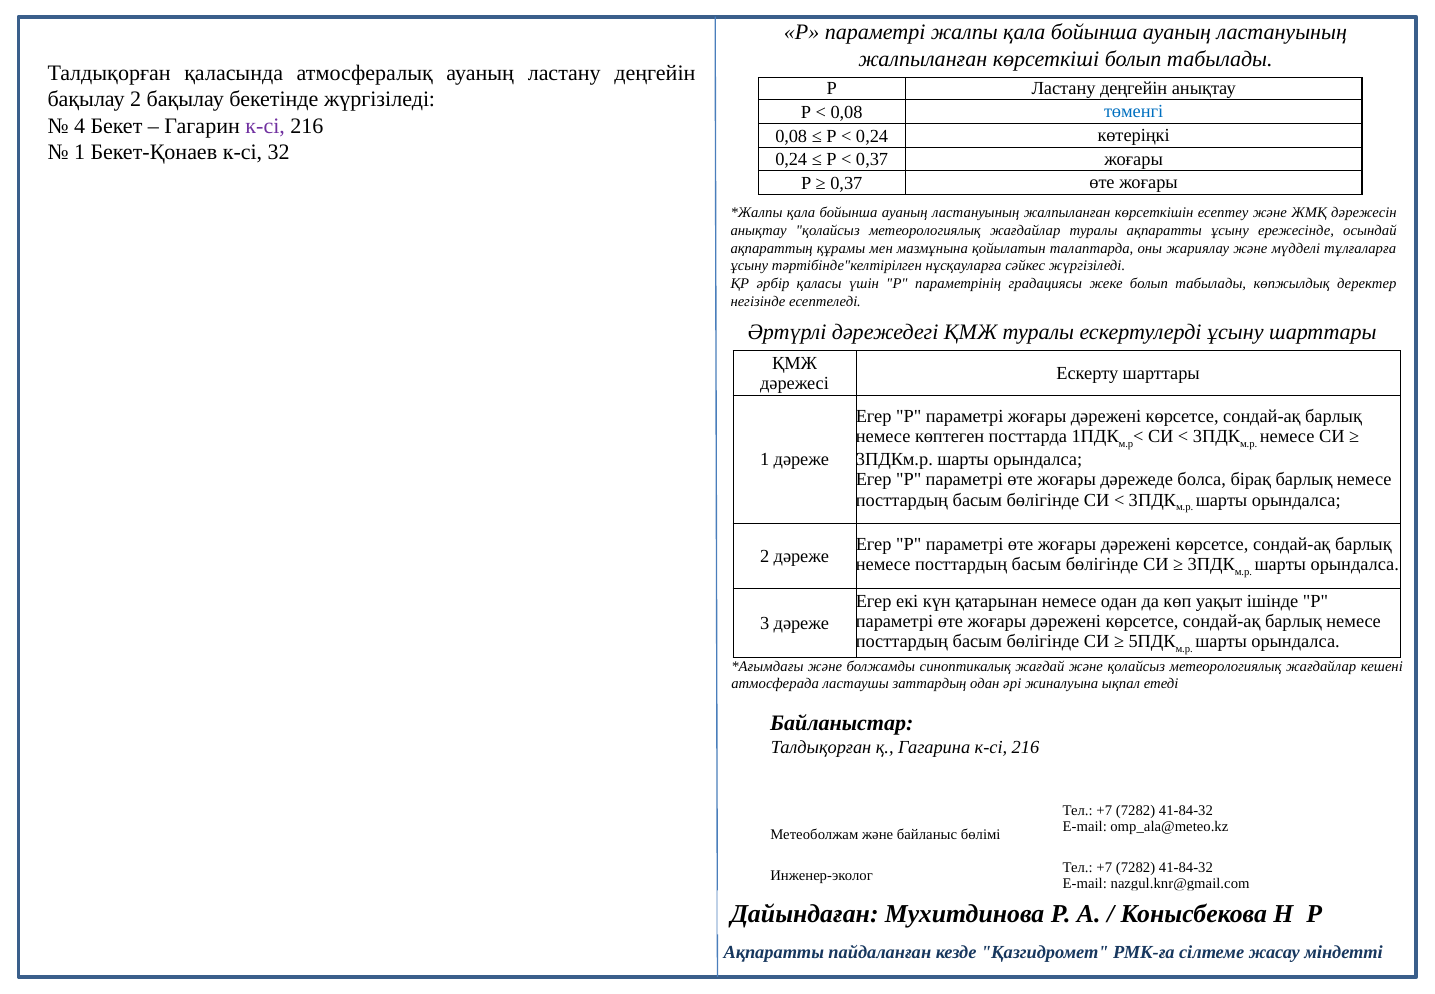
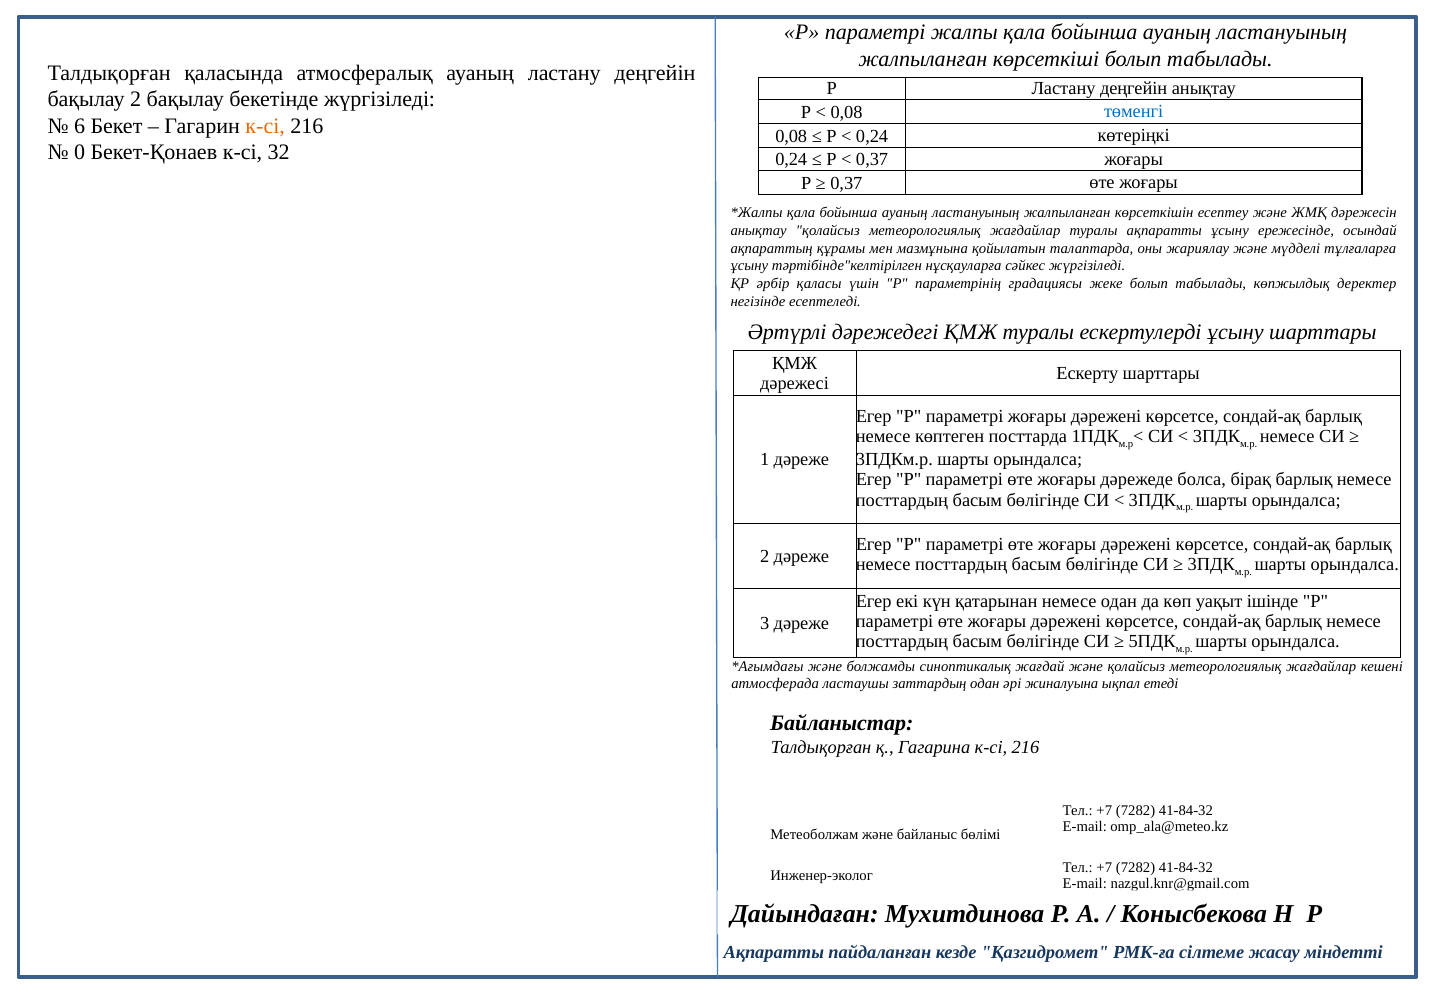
4: 4 -> 6 (80, 126)
к-сі colour: purple -> orange (265, 126)
1: 1 -> 0 (80, 152)
